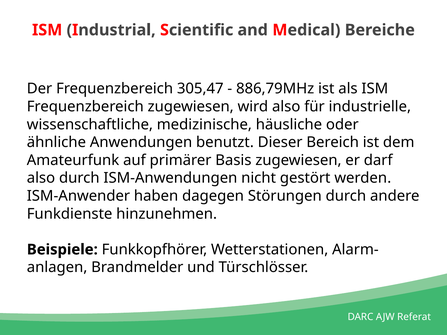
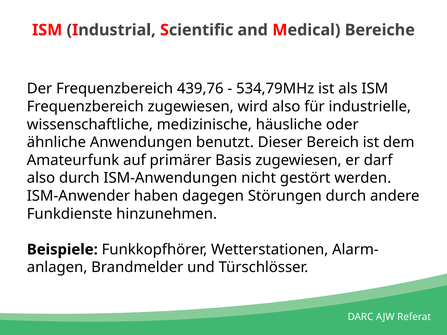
305,47: 305,47 -> 439,76 (200, 89)
886,79MHz: 886,79MHz -> 534,79MHz (275, 89)
